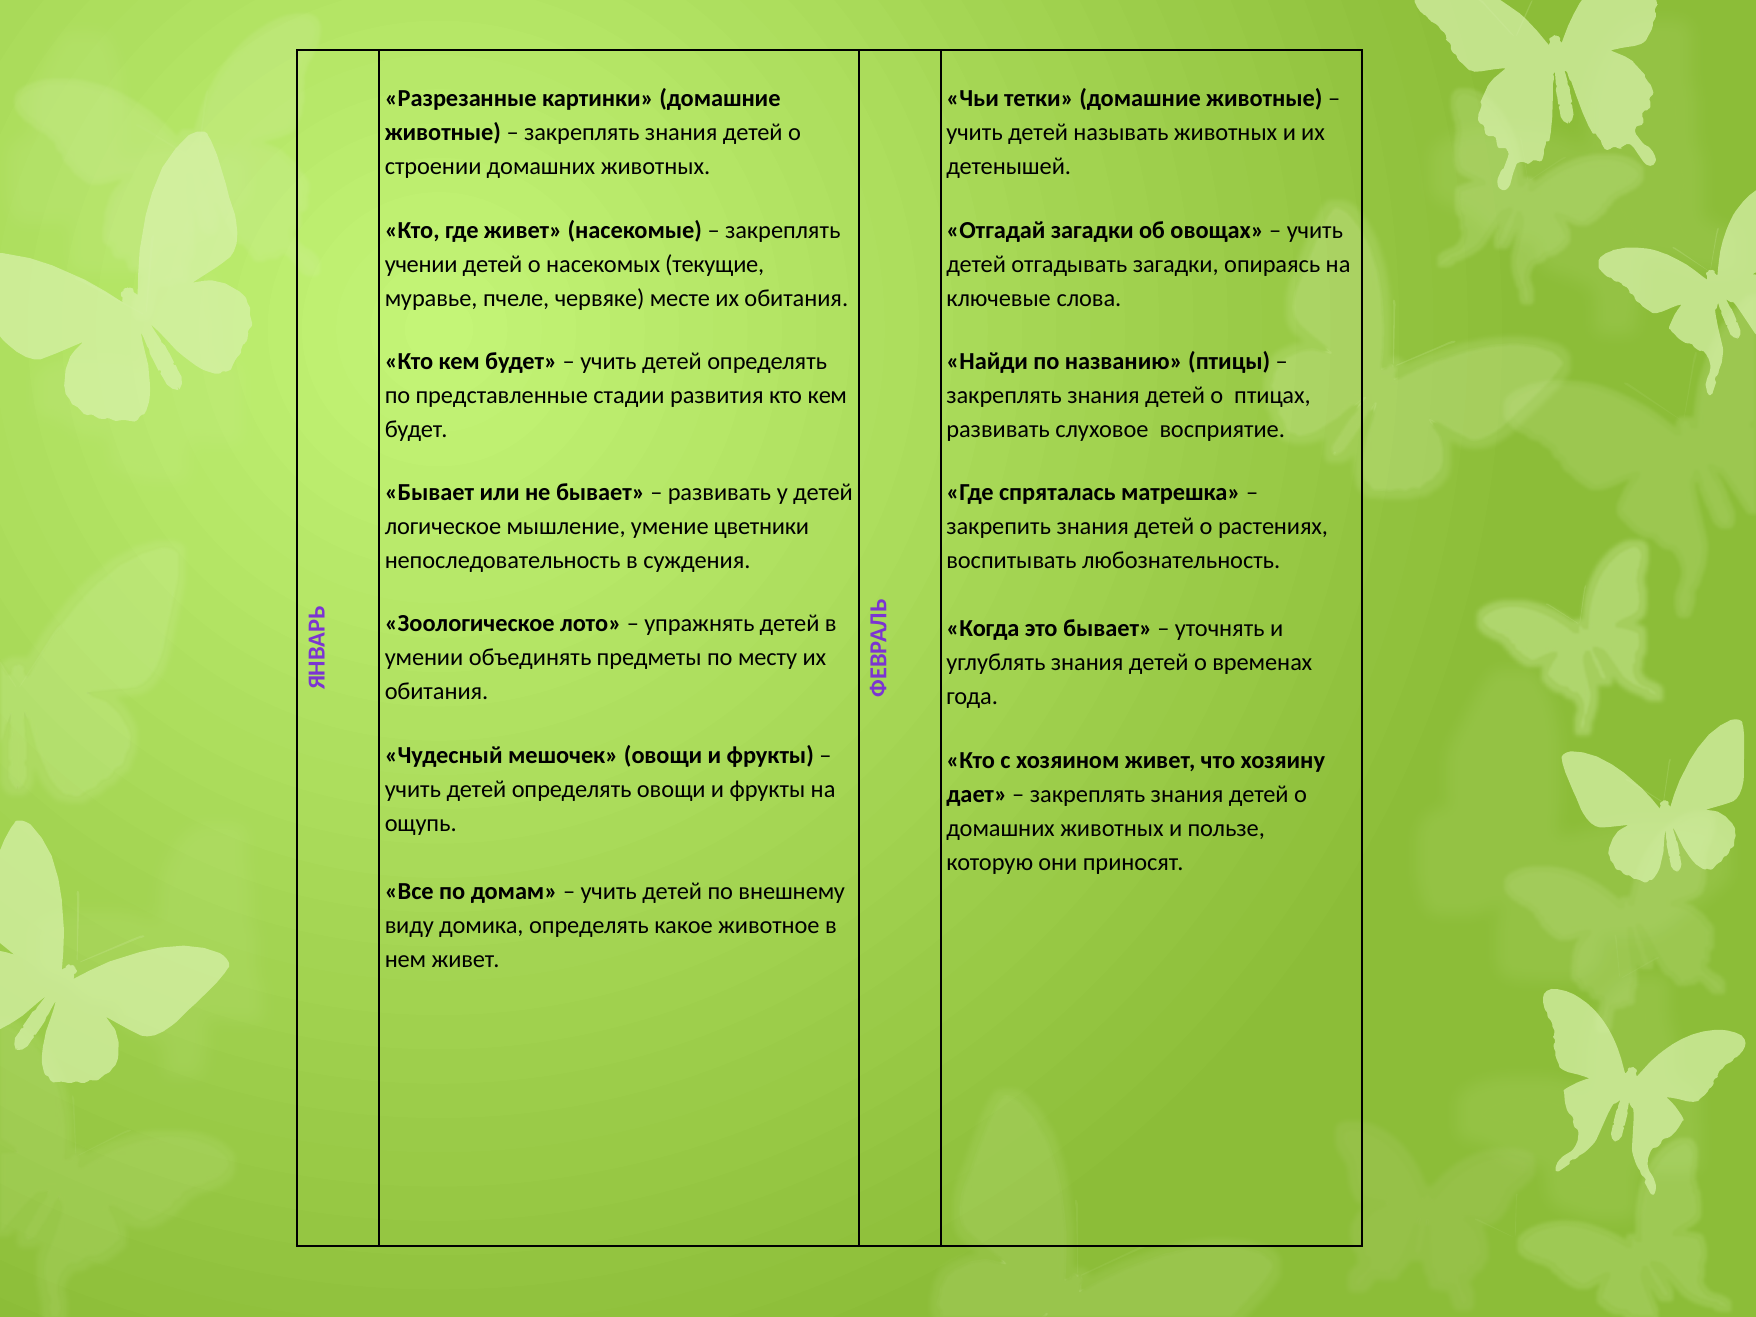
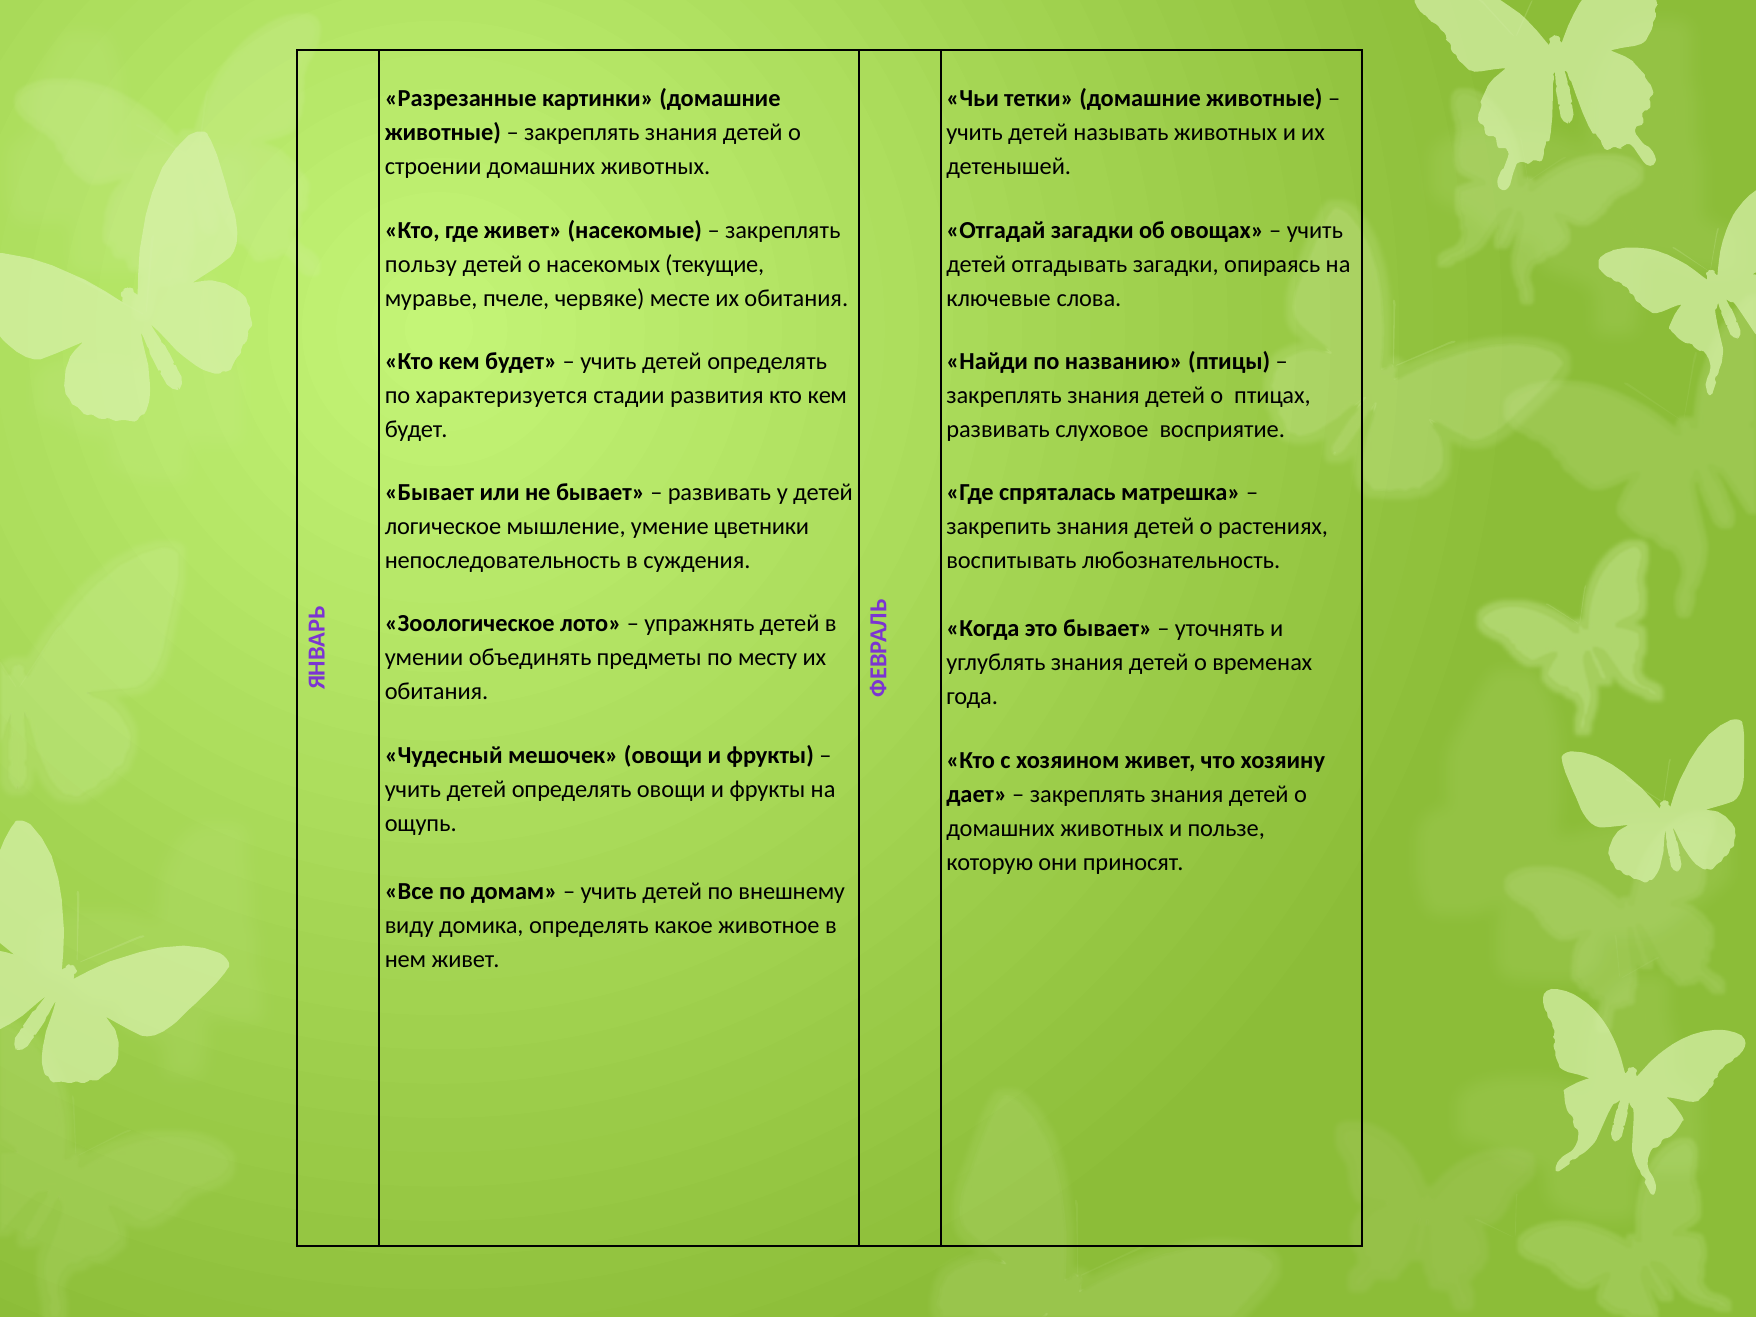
учении: учении -> пользу (421, 264)
представленные: представленные -> характеризуется (502, 395)
